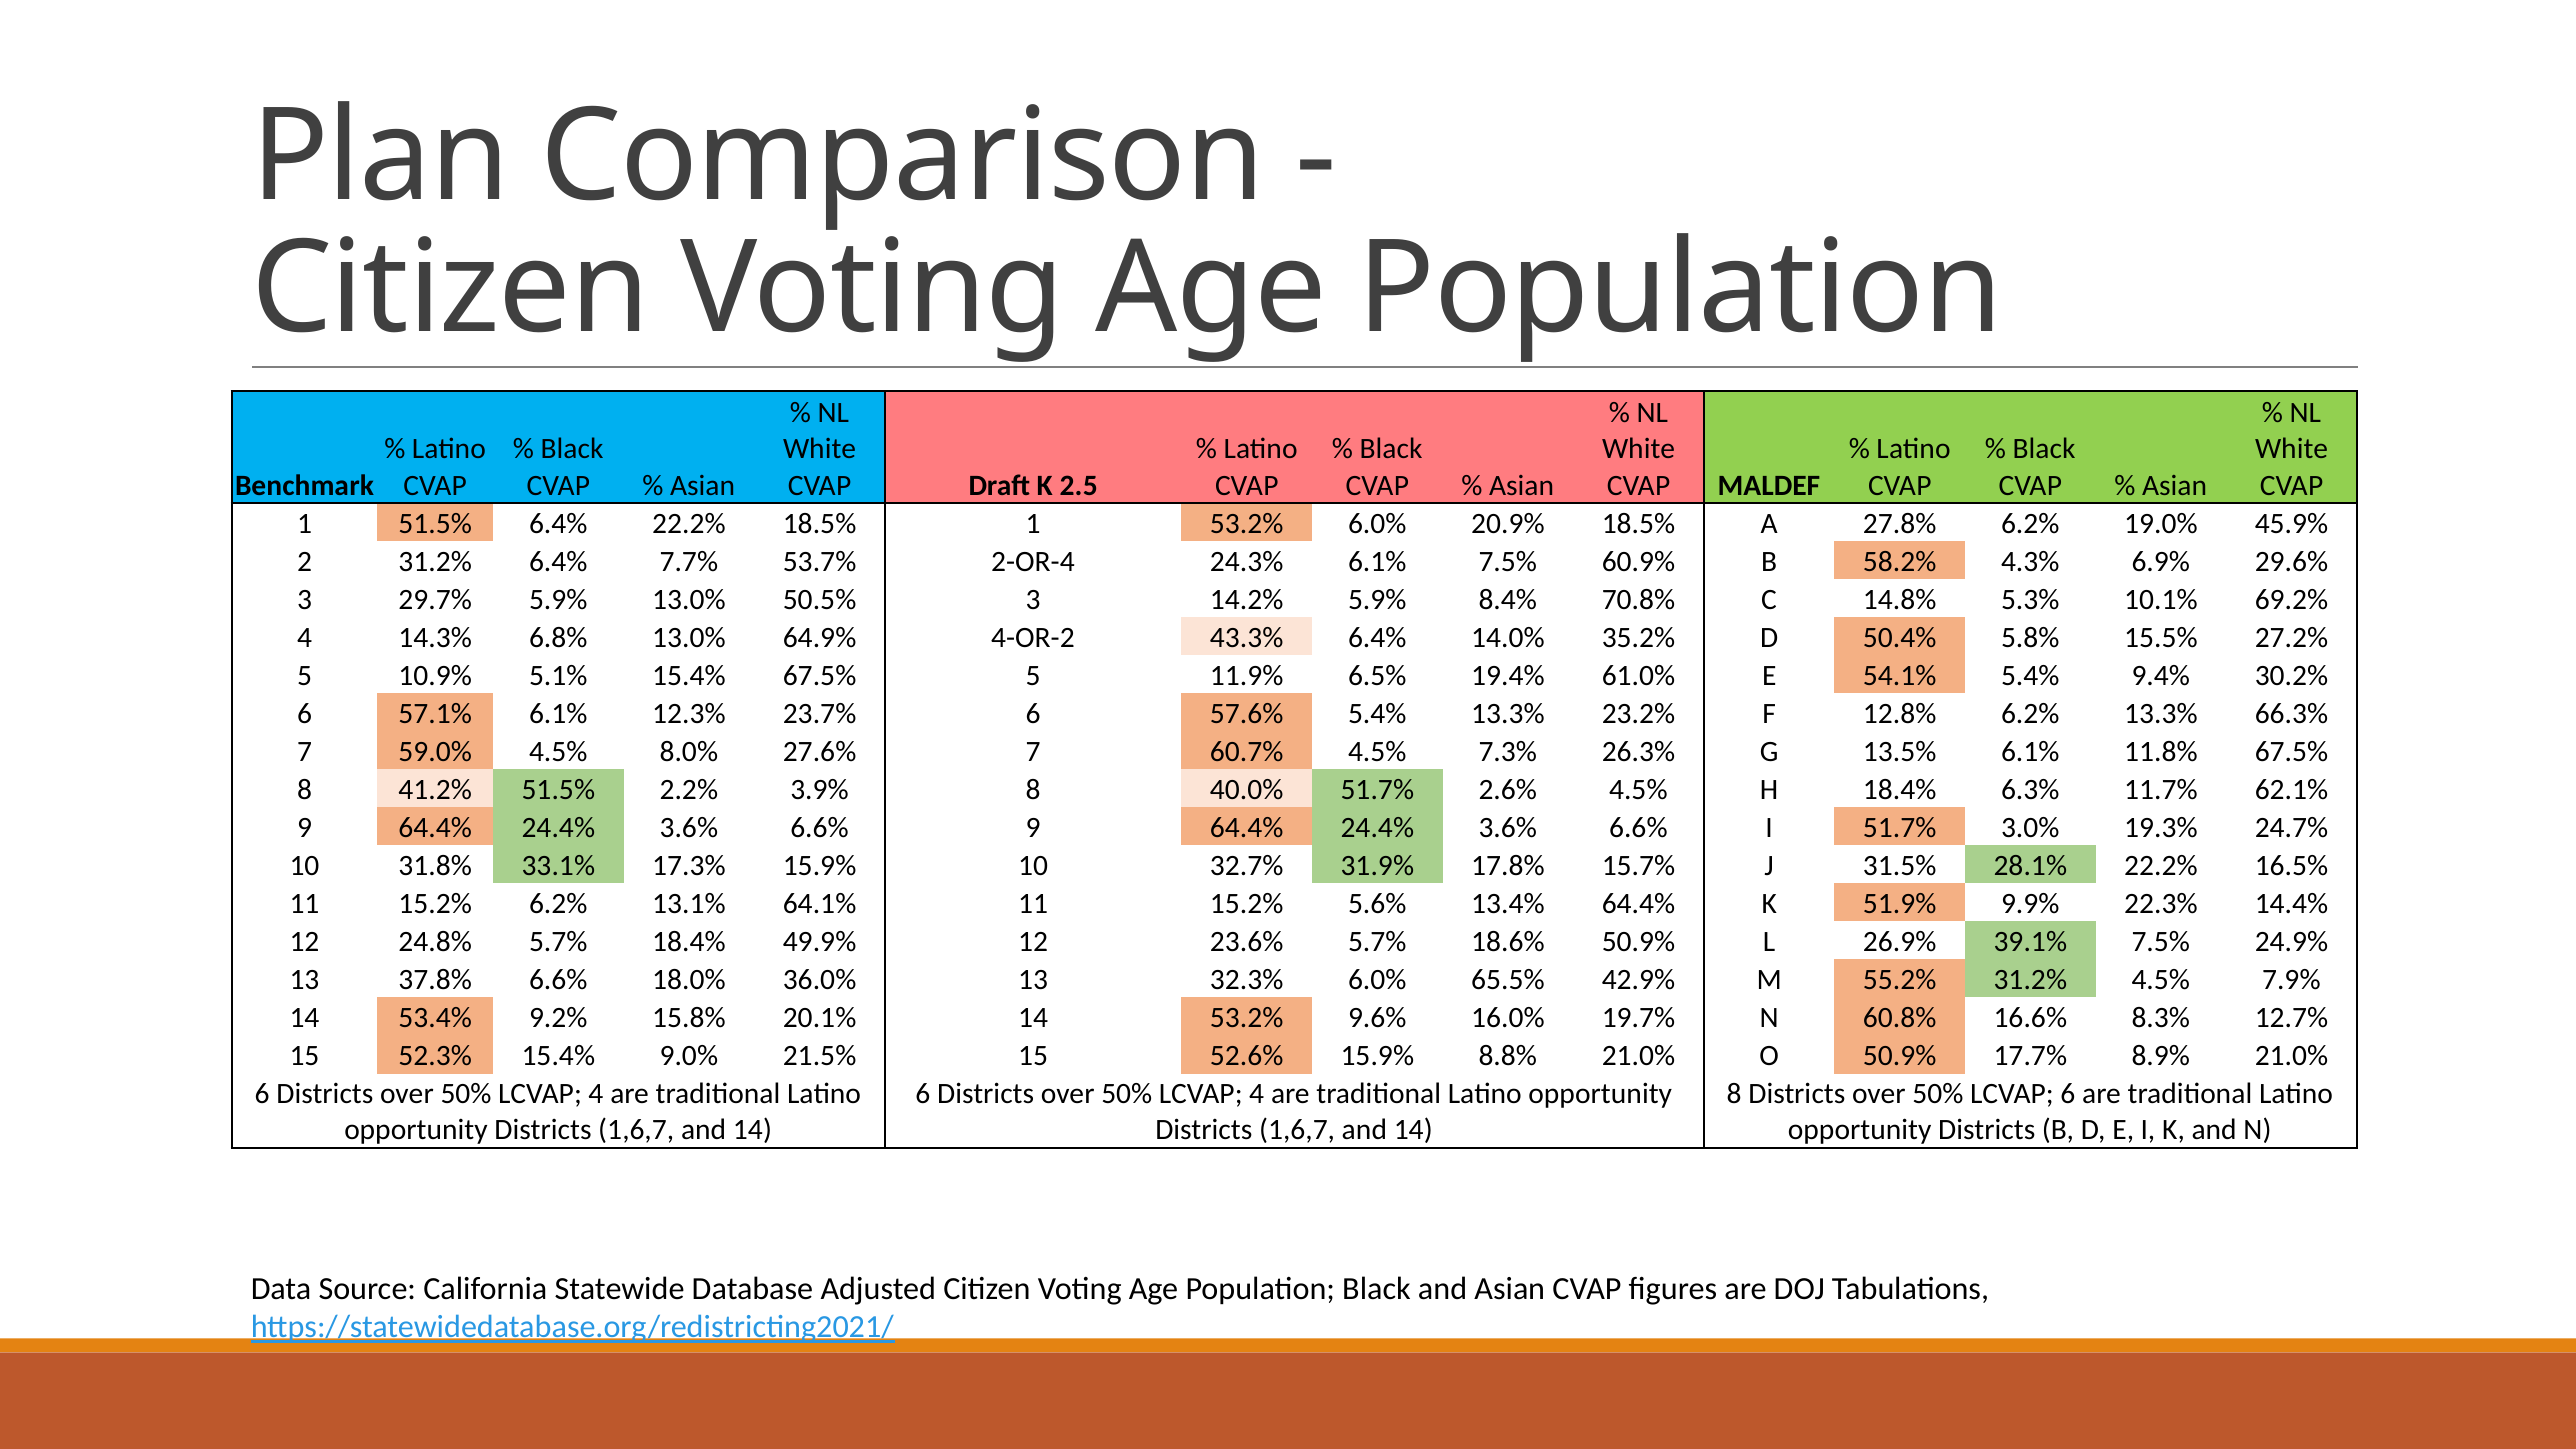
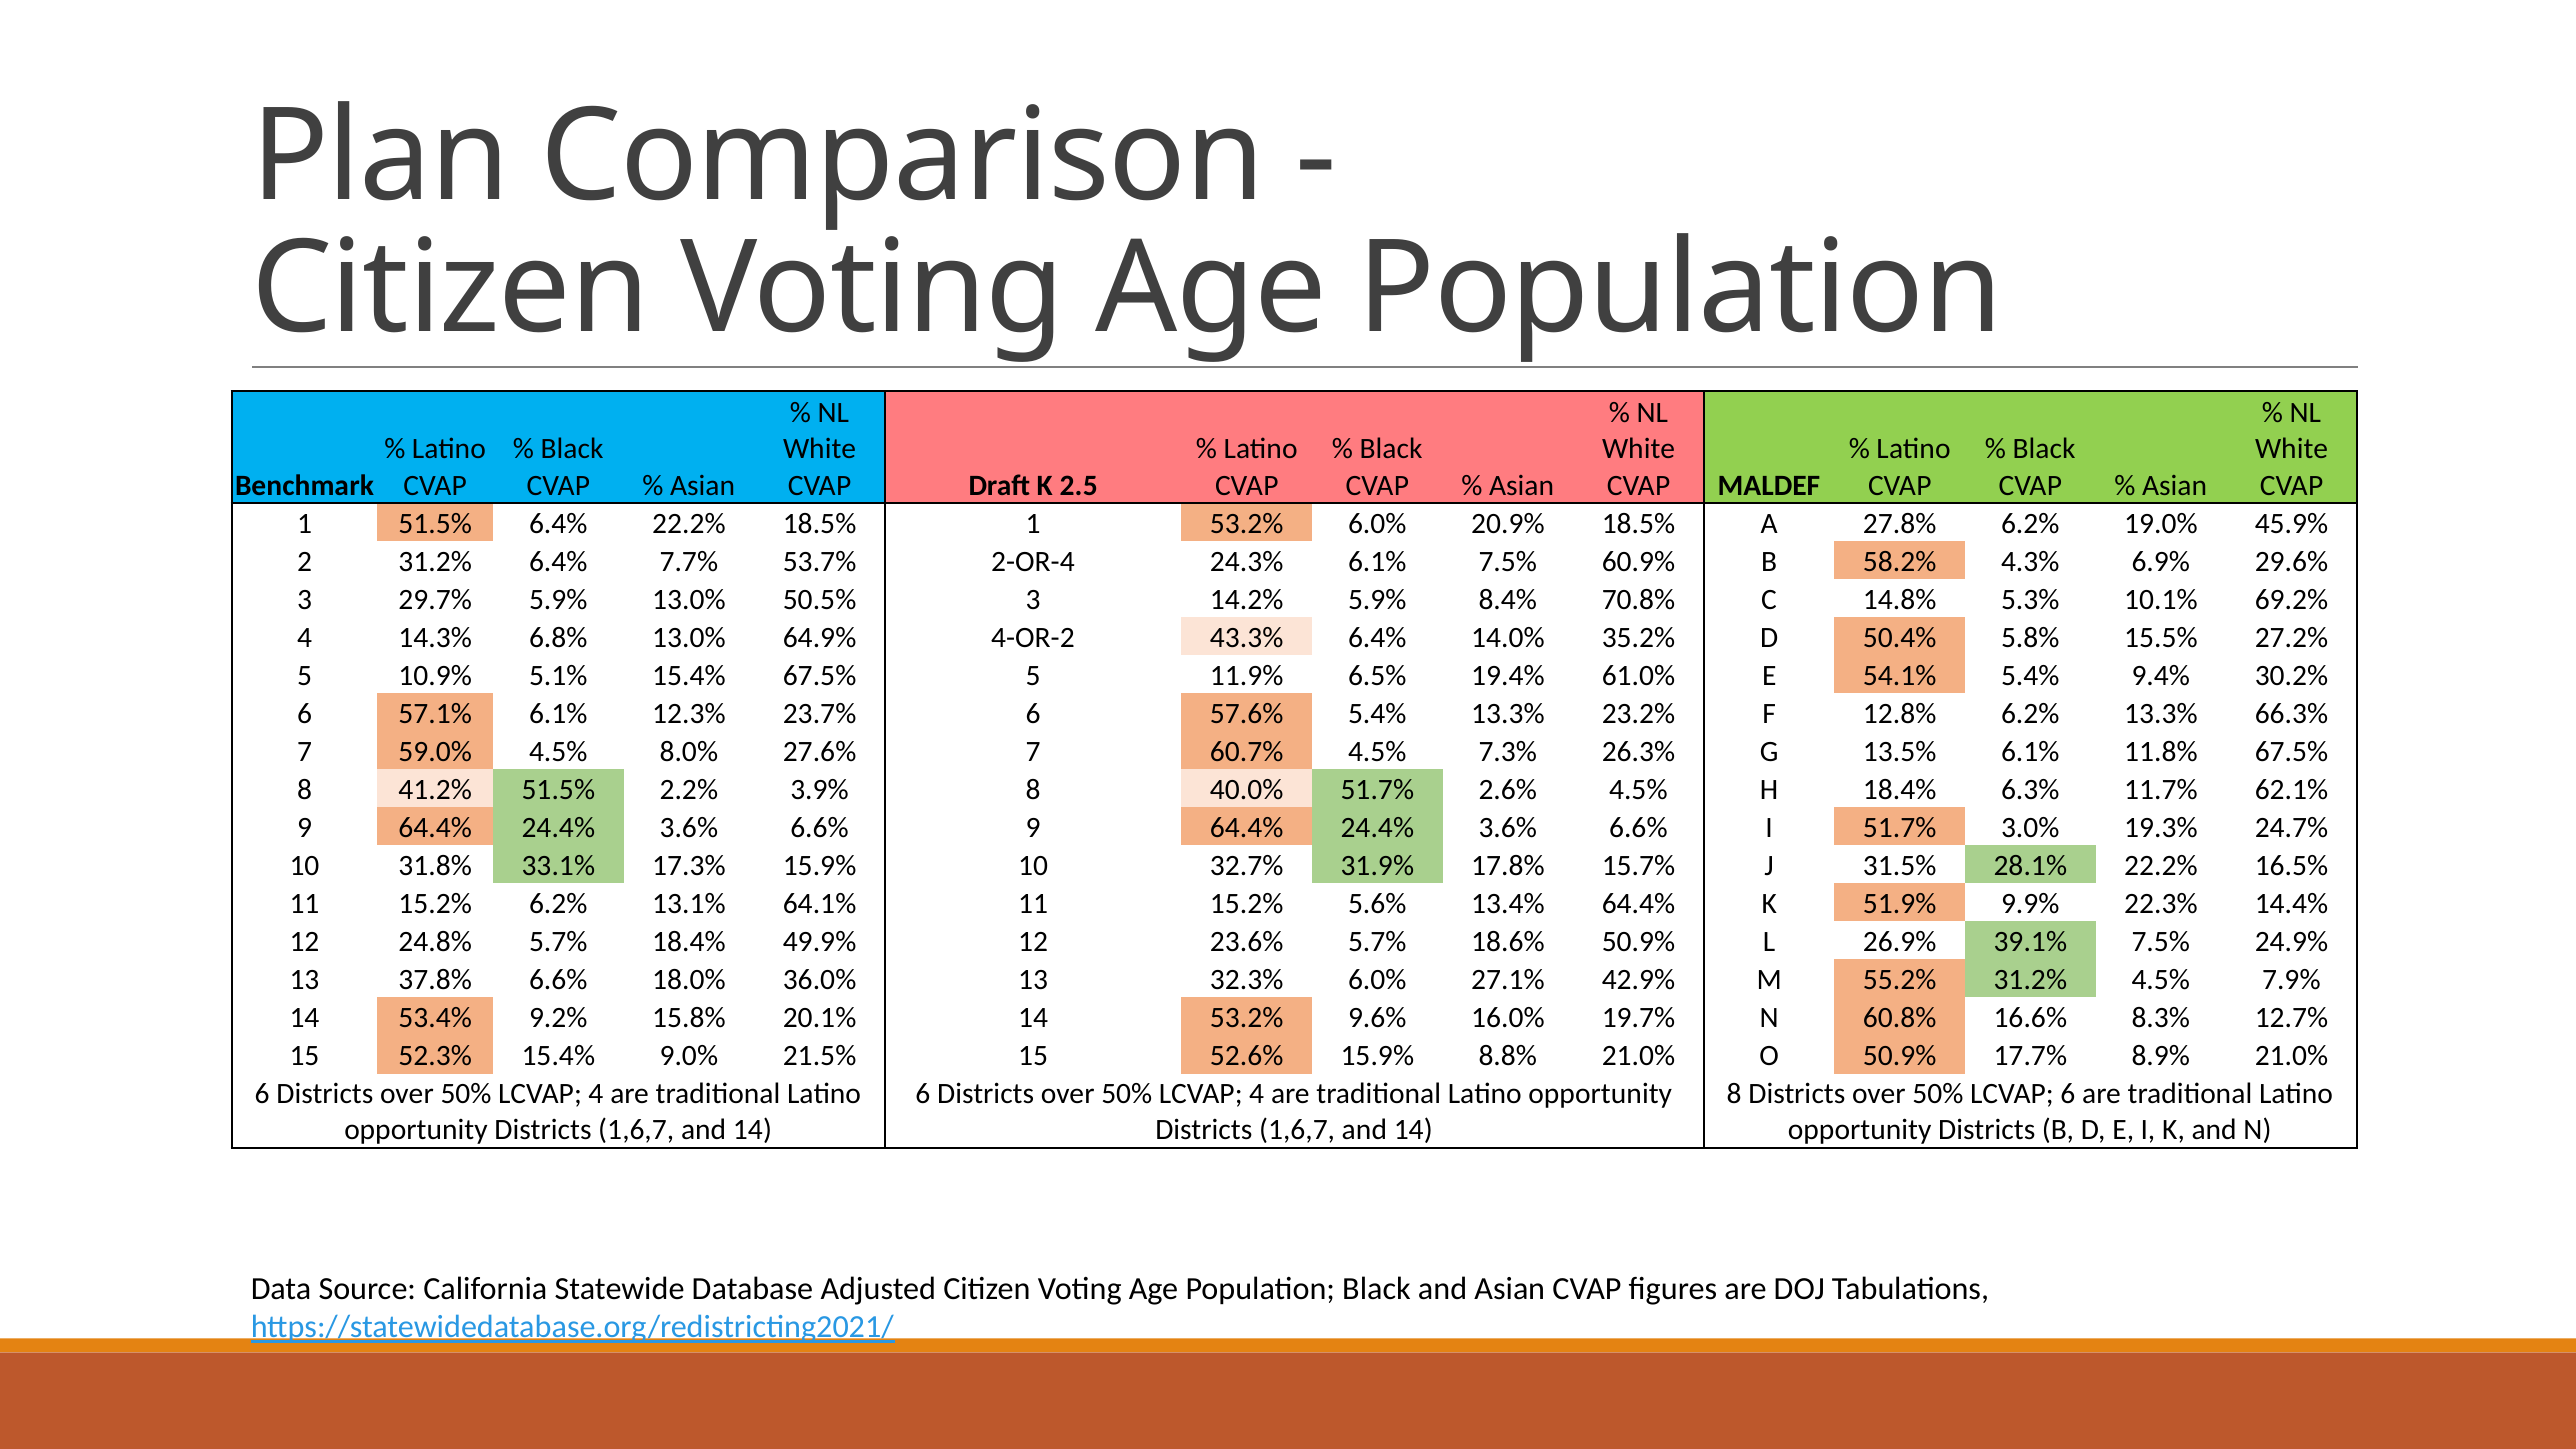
65.5%: 65.5% -> 27.1% (1508, 980)
